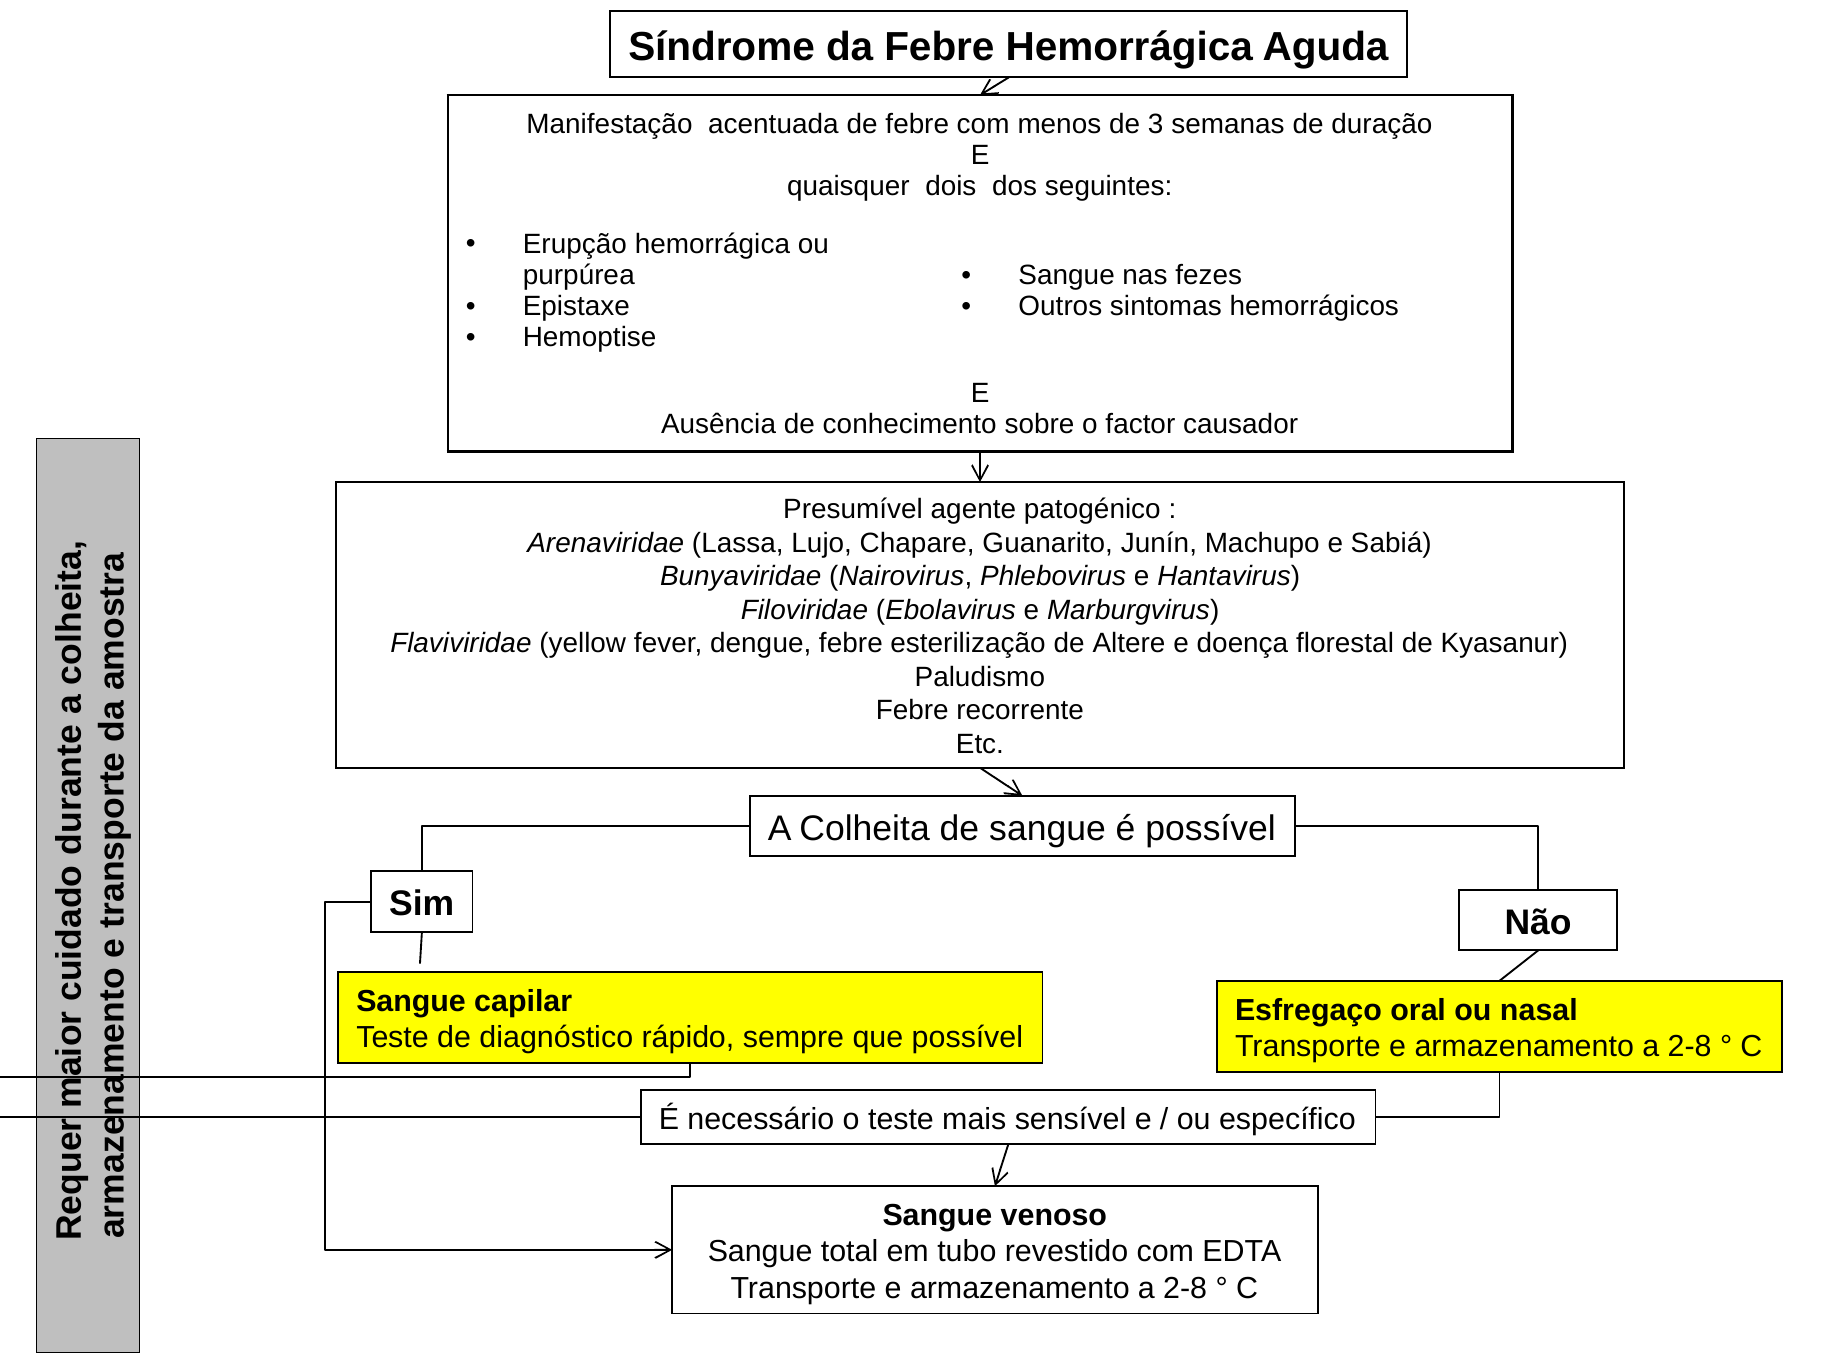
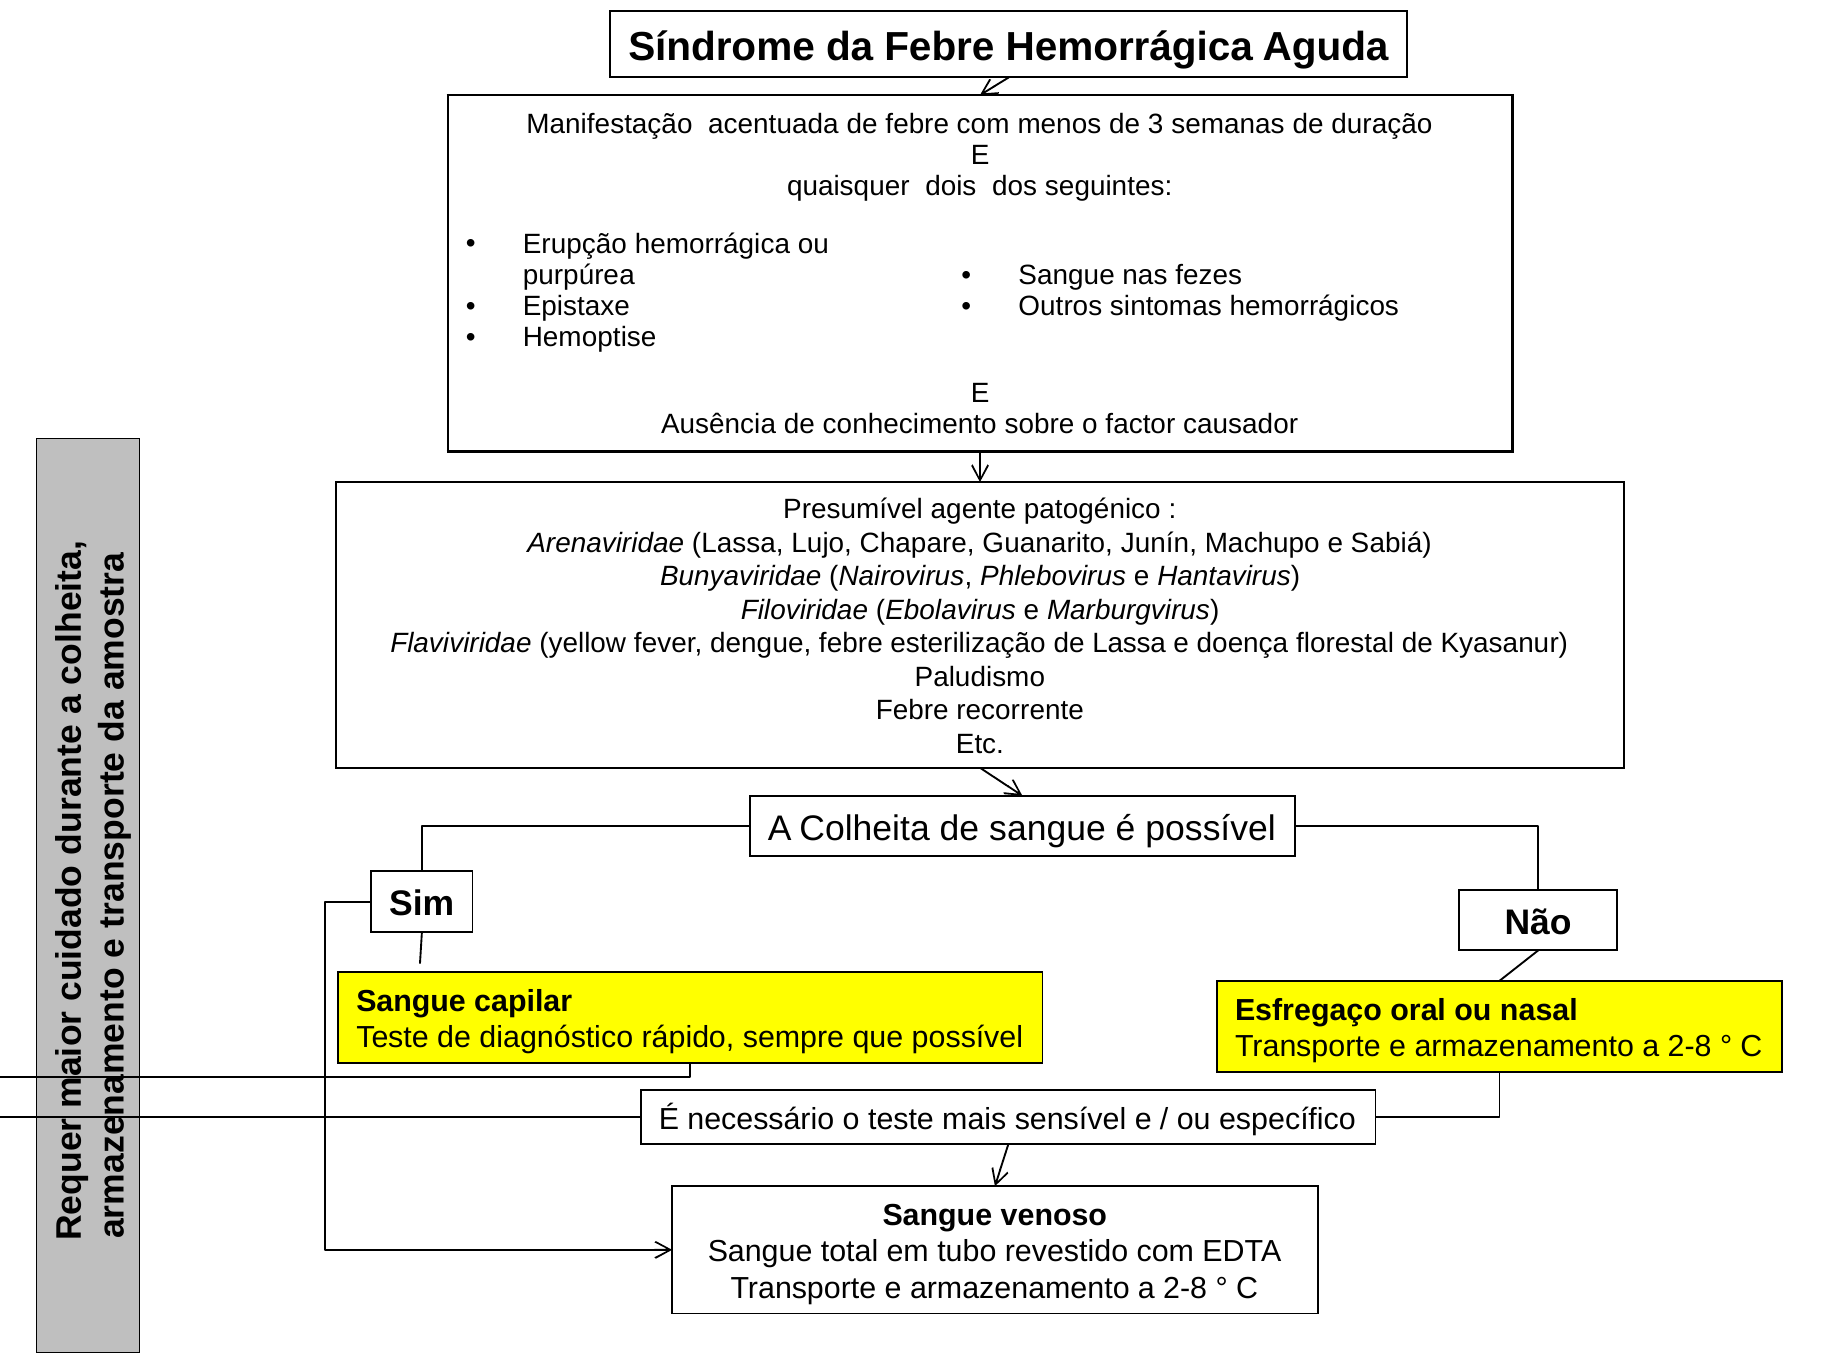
de Altere: Altere -> Lassa (1129, 644)
